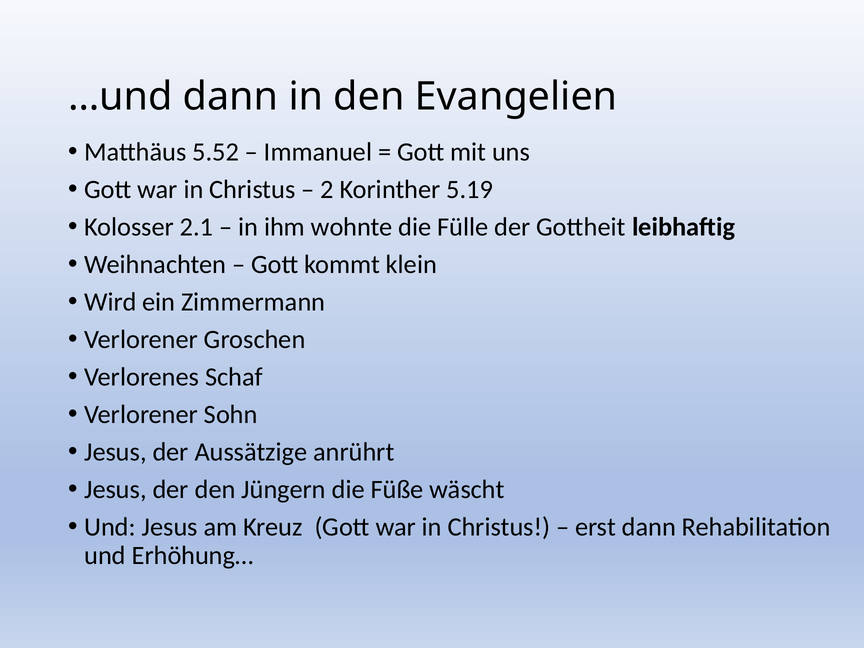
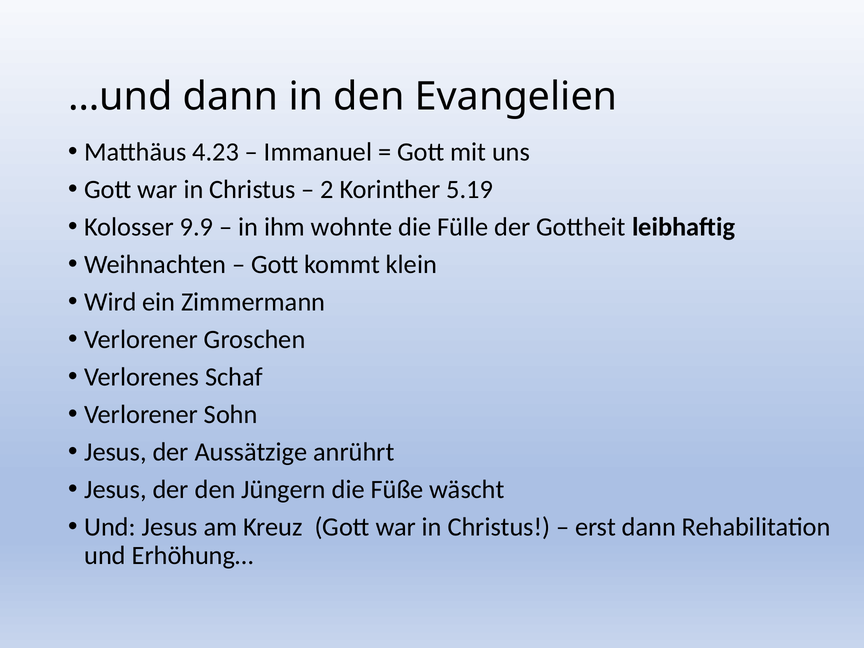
5.52: 5.52 -> 4.23 (216, 152)
2.1: 2.1 -> 9.9 (197, 227)
